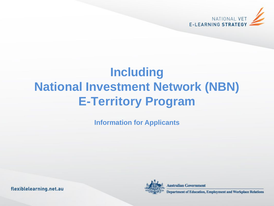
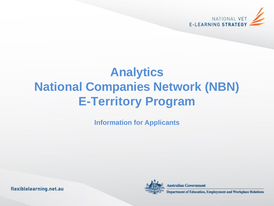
Including: Including -> Analytics (137, 72)
Investment: Investment -> Companies (118, 87)
